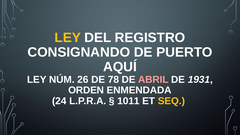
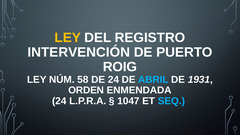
CONSIGNANDO: CONSIGNANDO -> INTERVENCIÓN (79, 52)
AQUÍ: AQUÍ -> ROIG (120, 67)
26: 26 -> 58 (83, 79)
DE 78: 78 -> 24 (113, 79)
ABRIL colour: pink -> light blue (153, 79)
1011: 1011 -> 1047 (128, 101)
SEQ colour: yellow -> light blue (171, 101)
